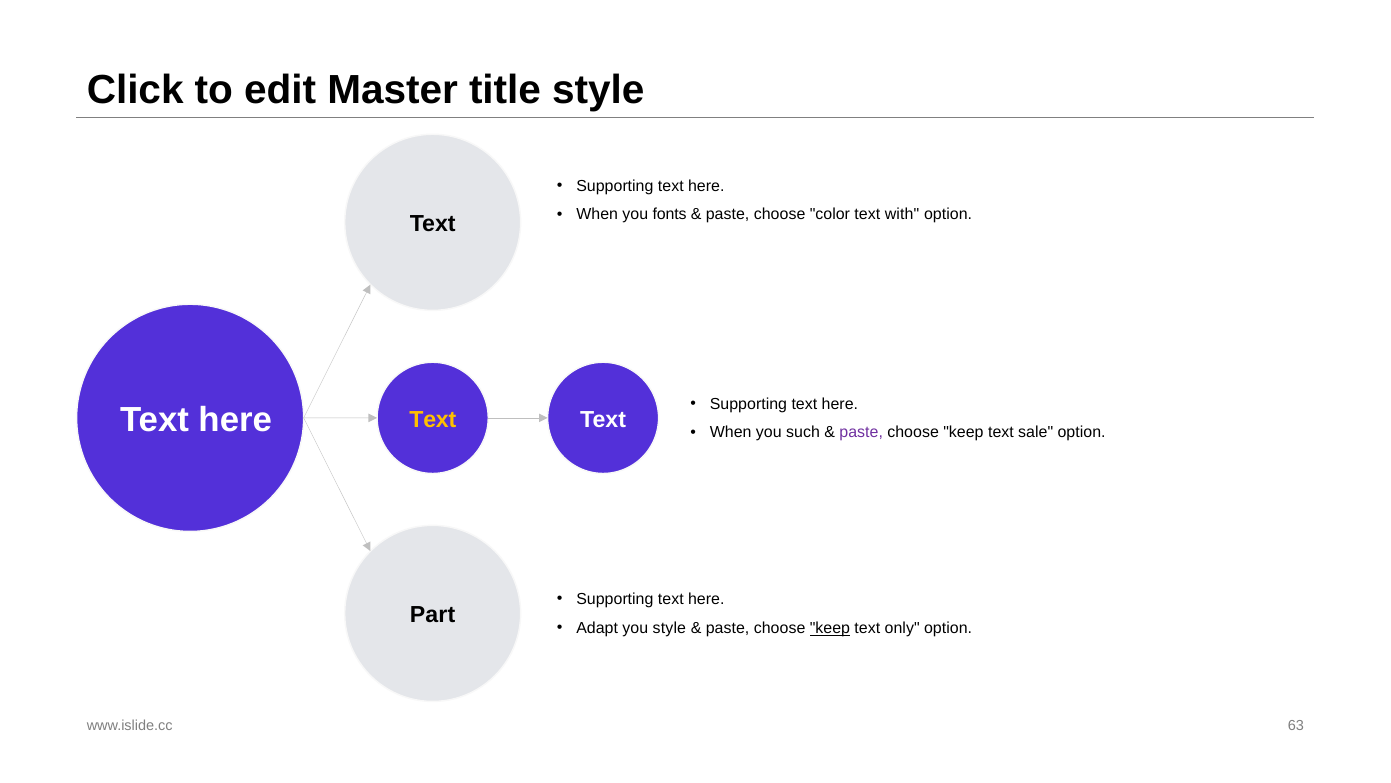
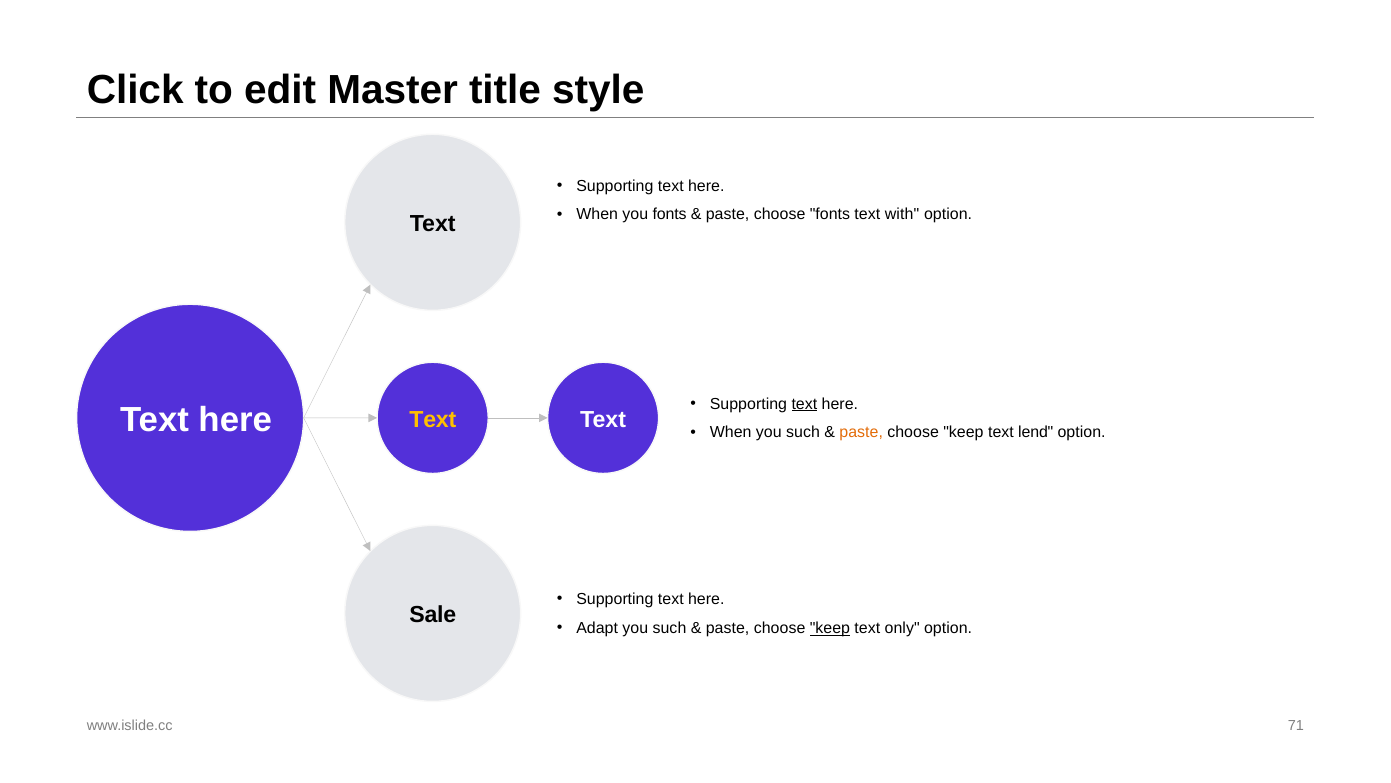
choose color: color -> fonts (830, 215)
text underline: none -> present (804, 404)
paste colour: purple -> orange (861, 432)
sale: sale -> lend (1036, 432)
Part: Part -> Sale (433, 615)
style: style -> such (669, 628)
63: 63 -> 71 (1296, 725)
